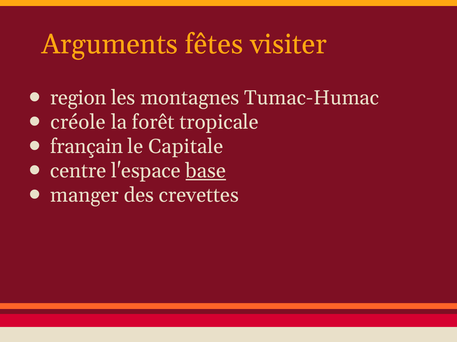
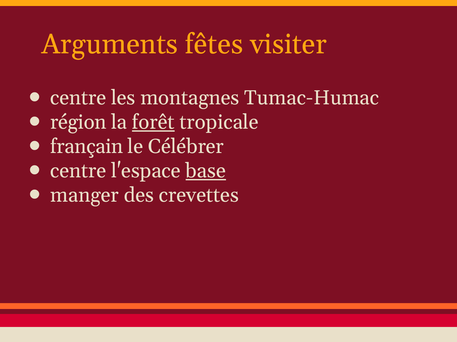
region: region -> centre (78, 98)
créole: créole -> région (78, 123)
forêt underline: none -> present (153, 123)
Capitale: Capitale -> Célébrer (186, 147)
